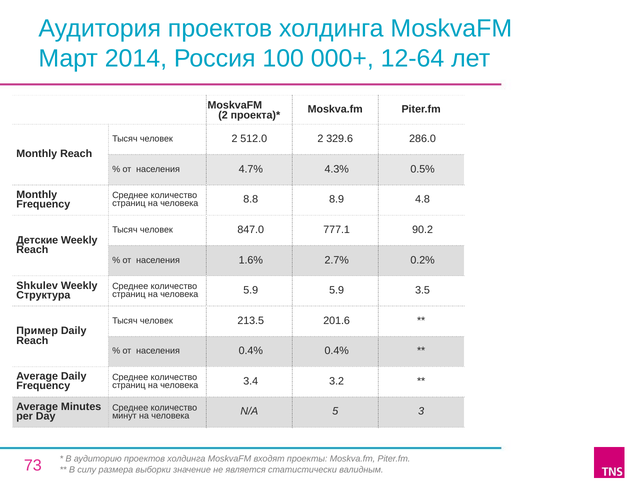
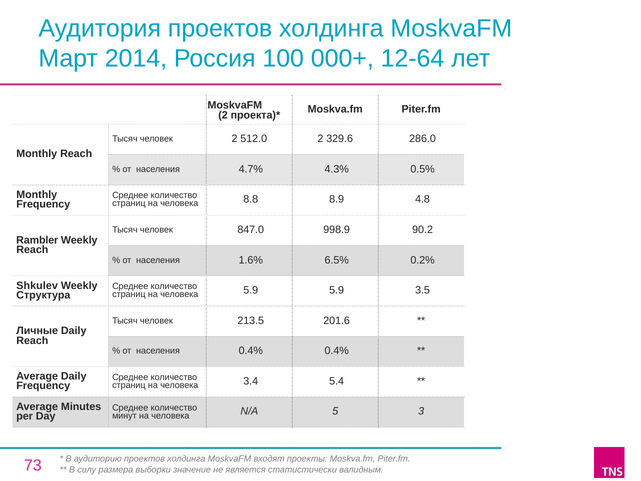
777.1: 777.1 -> 998.9 (337, 230)
Детские: Детские -> Rambler (37, 240)
2.7%: 2.7% -> 6.5% (337, 260)
Пример: Пример -> Личные (37, 331)
3.2: 3.2 -> 5.4 (337, 381)
